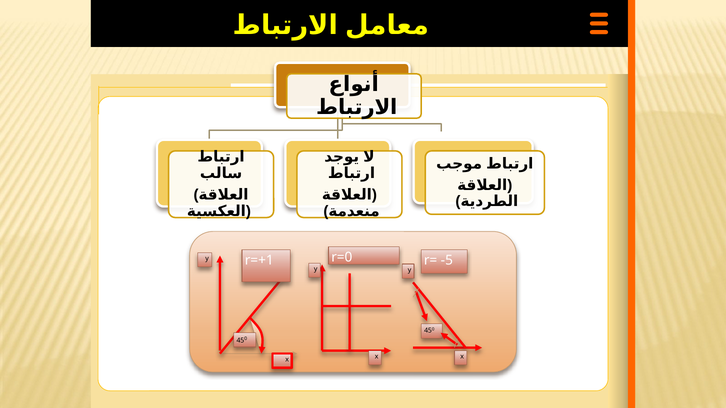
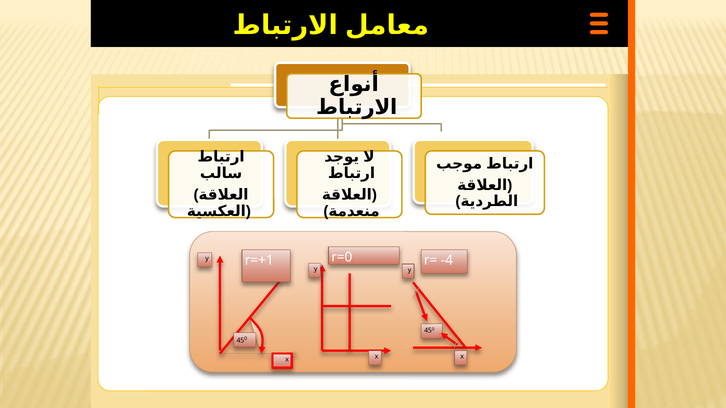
-5: -5 -> -4 (447, 260)
